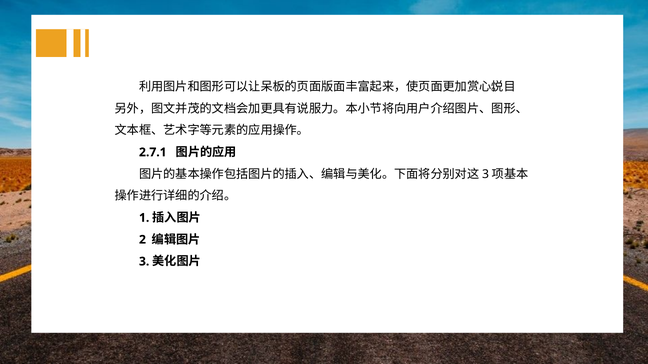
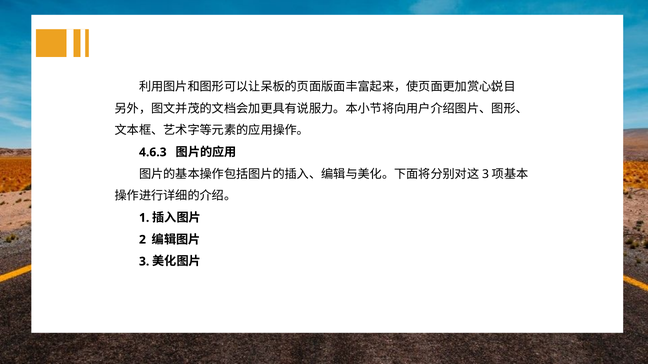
2.7.1: 2.7.1 -> 4.6.3 (153, 152)
